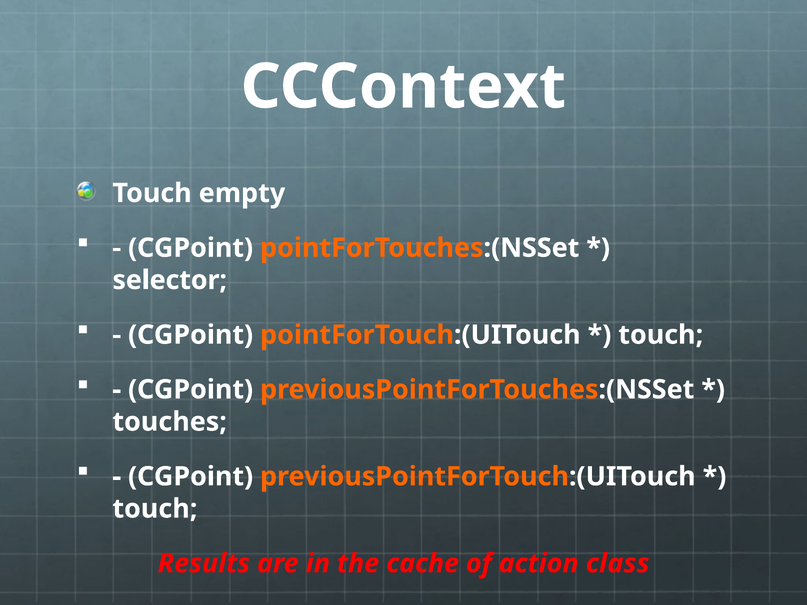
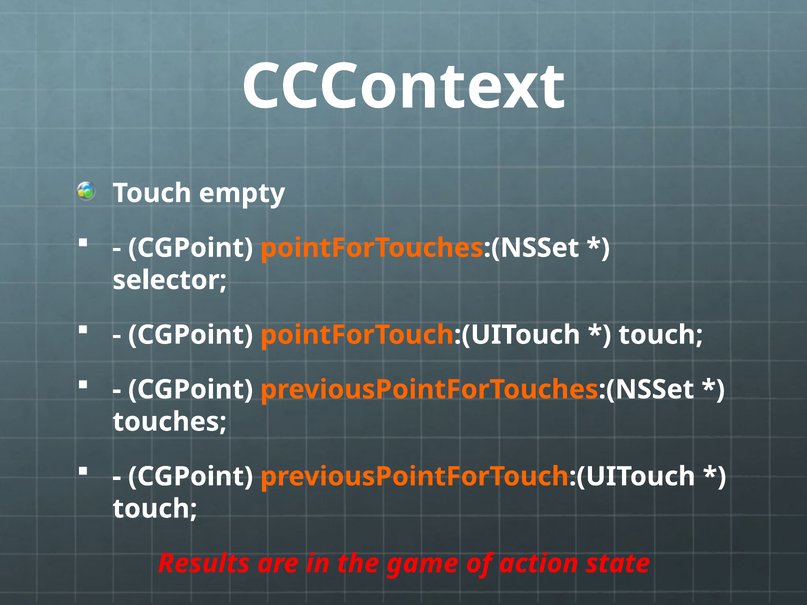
cache: cache -> game (422, 564)
class: class -> state (618, 564)
